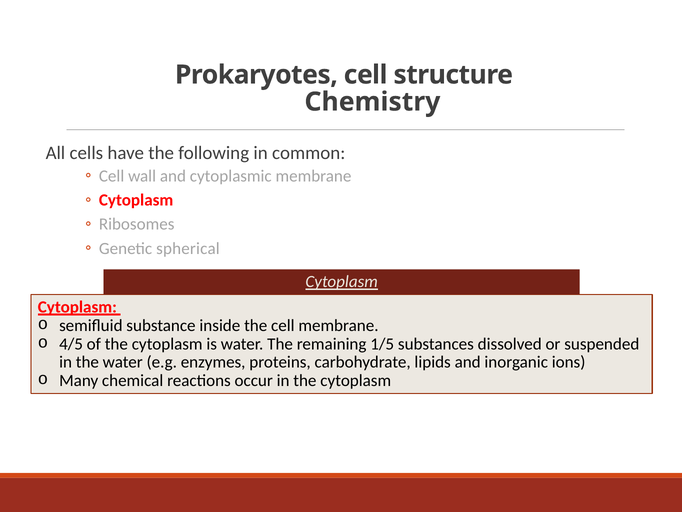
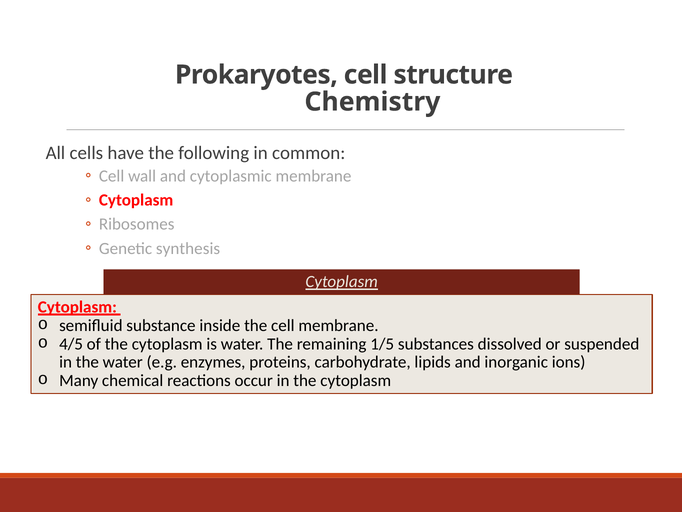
spherical: spherical -> synthesis (188, 248)
